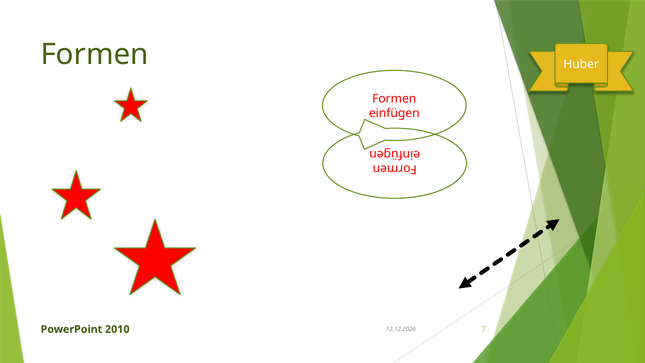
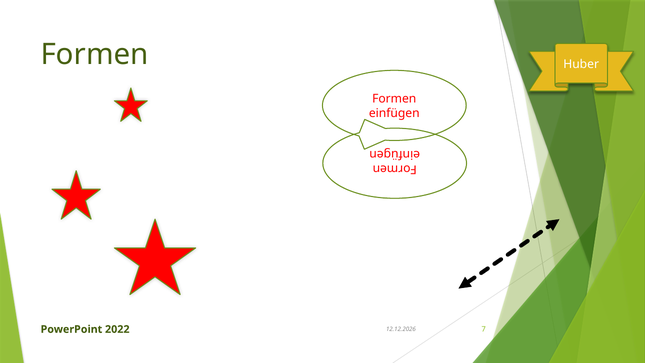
2010: 2010 -> 2022 (117, 329)
